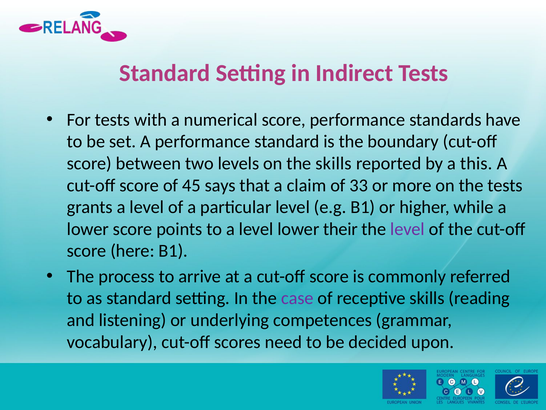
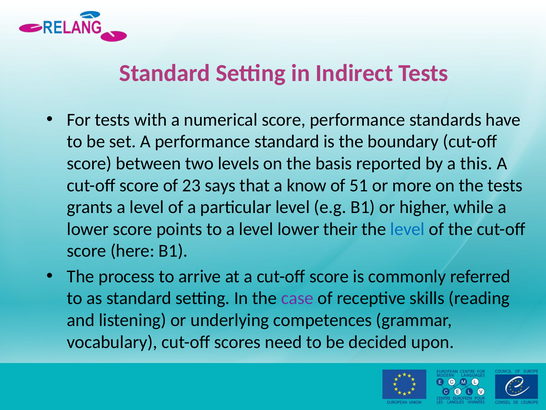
the skills: skills -> basis (334, 163)
45: 45 -> 23 (192, 185)
claim: claim -> know (307, 185)
33: 33 -> 51 (359, 185)
level colour: purple -> blue (408, 229)
